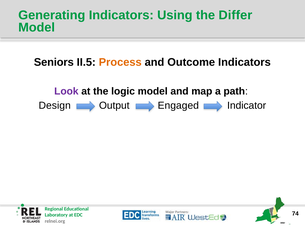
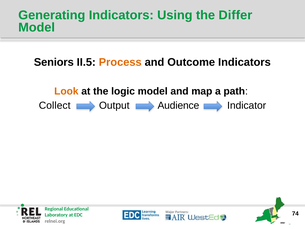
Look colour: purple -> orange (66, 91)
Design: Design -> Collect (55, 105)
Engaged: Engaged -> Audience (178, 105)
